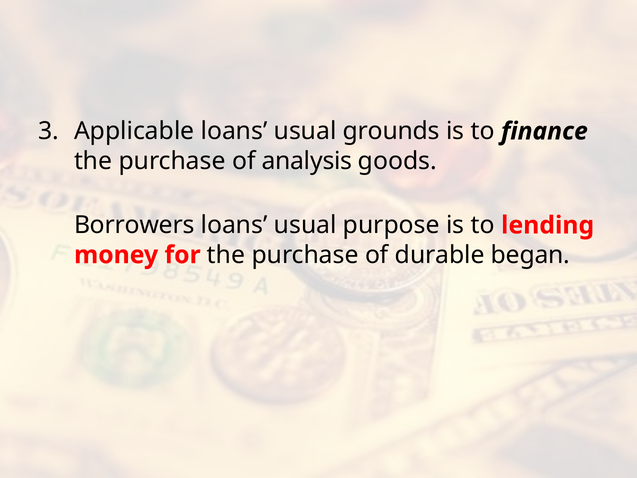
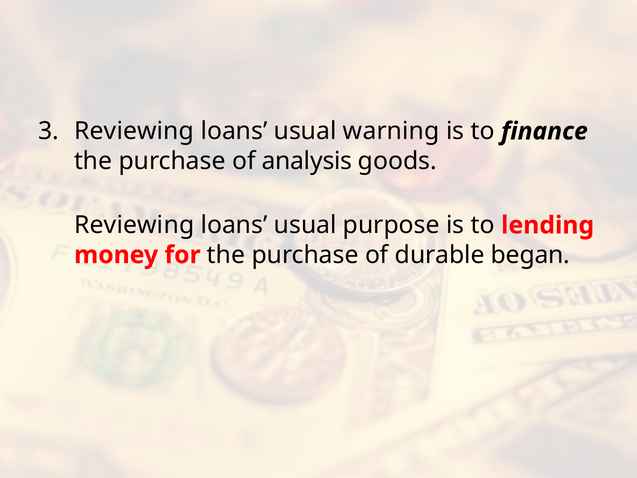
Applicable: Applicable -> Reviewing (134, 131)
grounds: grounds -> warning (391, 131)
Borrowers: Borrowers -> Reviewing (134, 225)
